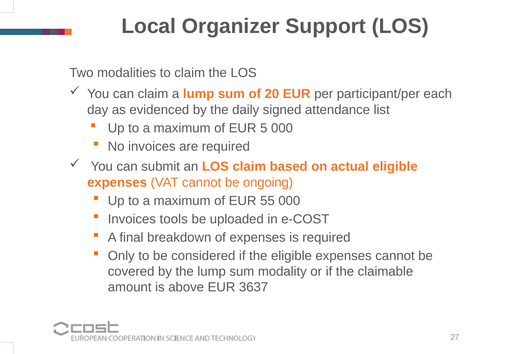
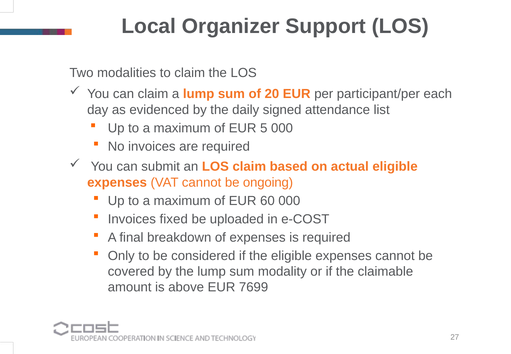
55: 55 -> 60 (267, 201)
tools: tools -> fixed (174, 219)
3637: 3637 -> 7699 (254, 287)
